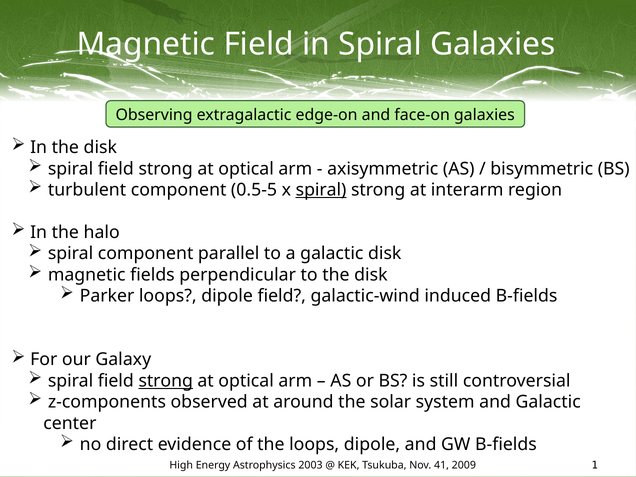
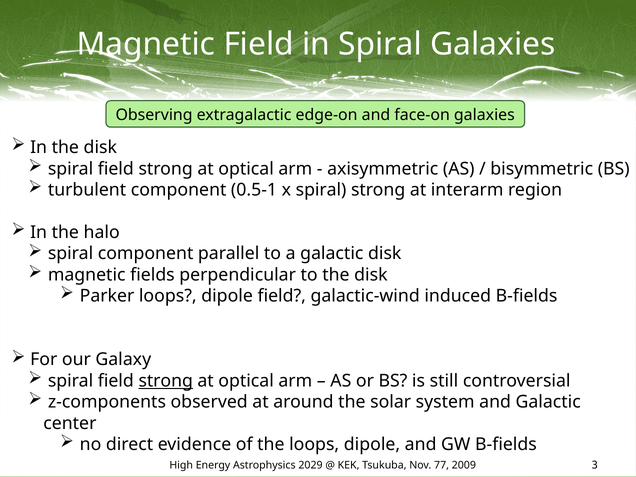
0.5-5: 0.5-5 -> 0.5-1 (254, 190)
spiral underline: present -> none (321, 190)
2003: 2003 -> 2029 (311, 465)
41: 41 -> 77 (442, 465)
1: 1 -> 3 (595, 465)
